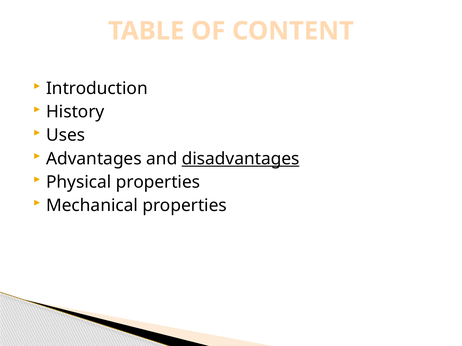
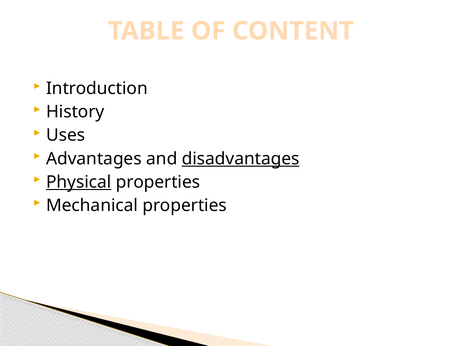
Physical underline: none -> present (79, 182)
